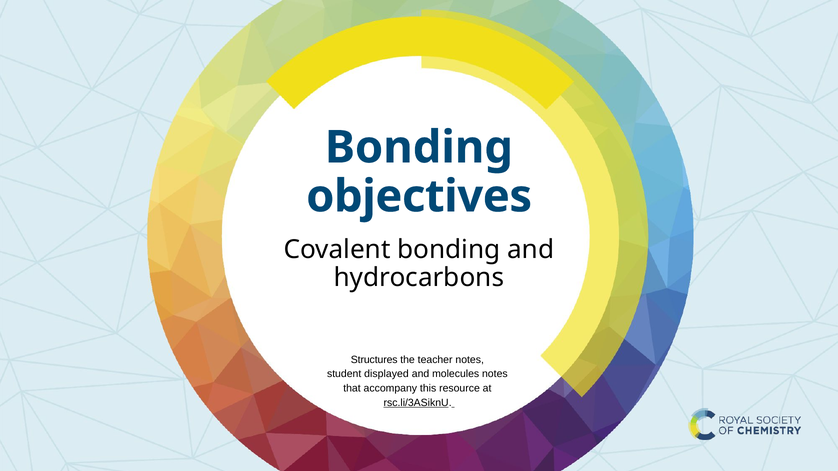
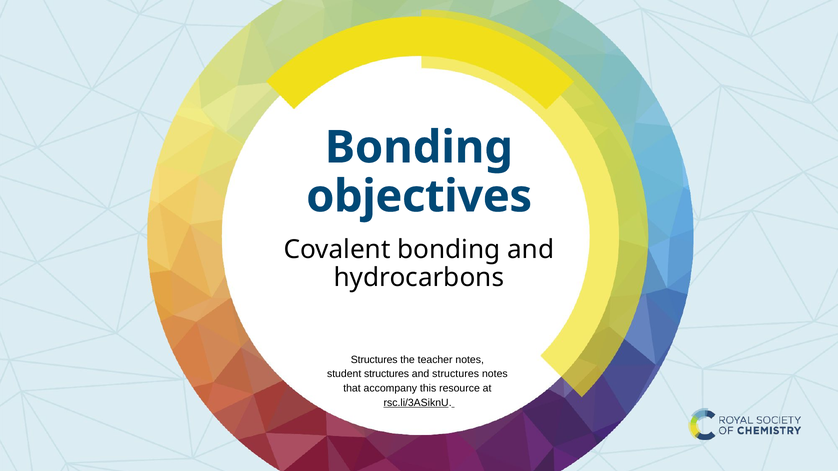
student displayed: displayed -> structures (387, 374)
and molecules: molecules -> structures (456, 374)
